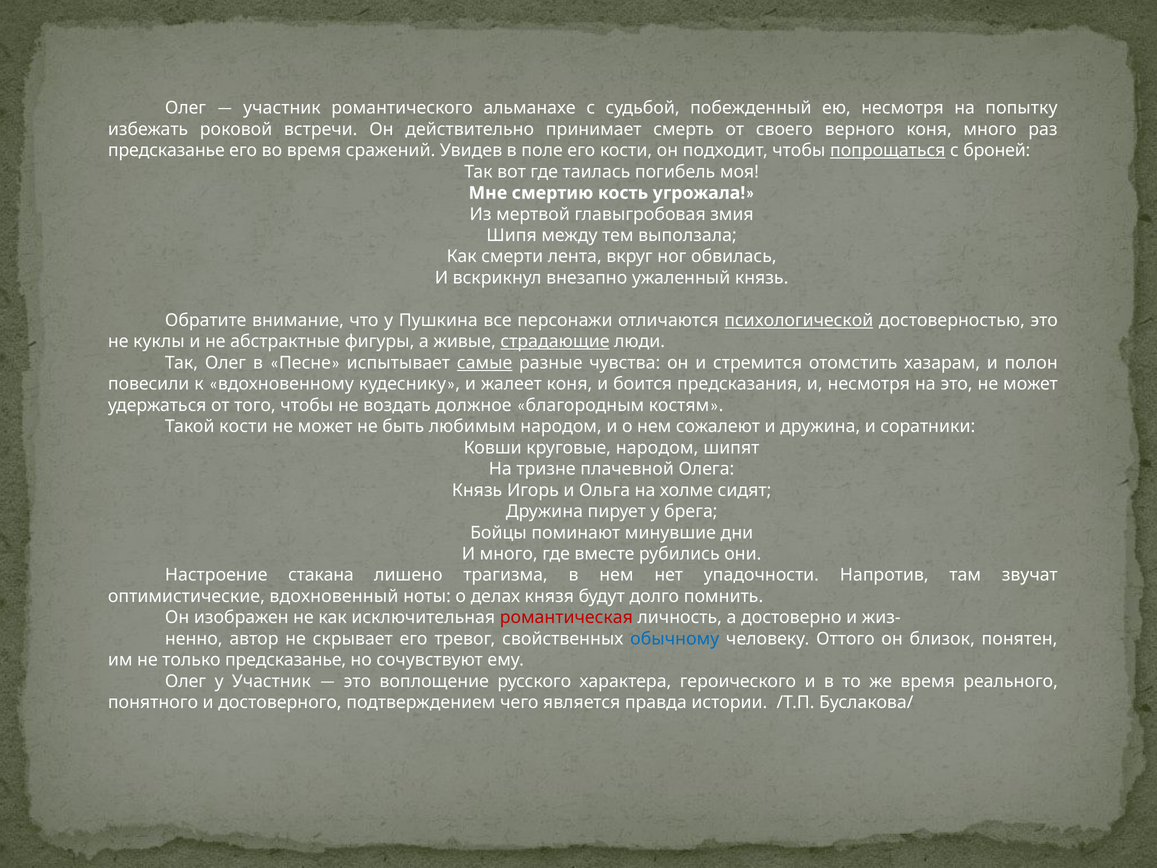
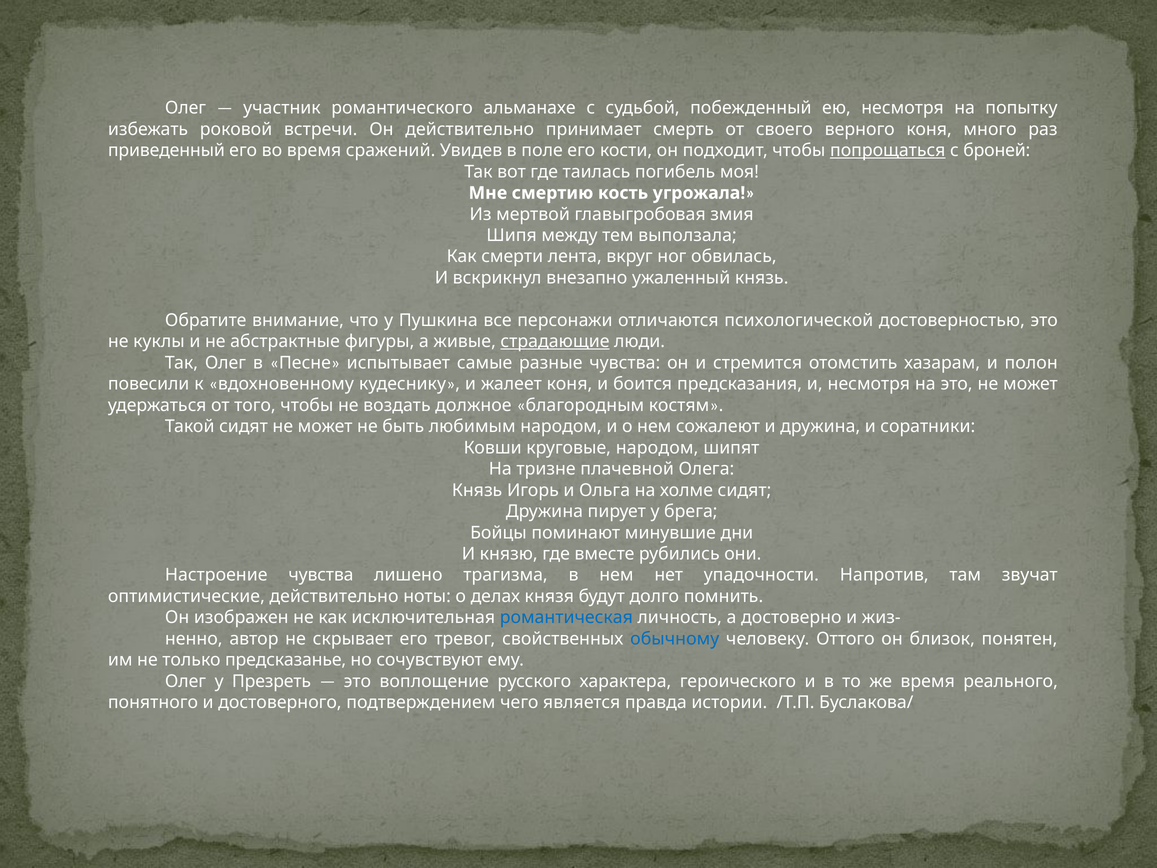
предсказанье: предсказанье -> приведенный (166, 150)
психологической underline: present -> none (799, 320)
самые underline: present -> none (485, 363)
Такой кости: кости -> сидят (244, 426)
И много: много -> князю (509, 554)
Настроение стакана: стакана -> чувства (321, 575)
оптимистические вдохновенный: вдохновенный -> действительно (334, 596)
романтическая colour: red -> blue (566, 617)
у Участник: Участник -> Презреть (272, 681)
